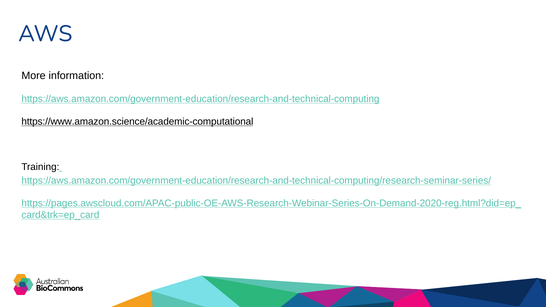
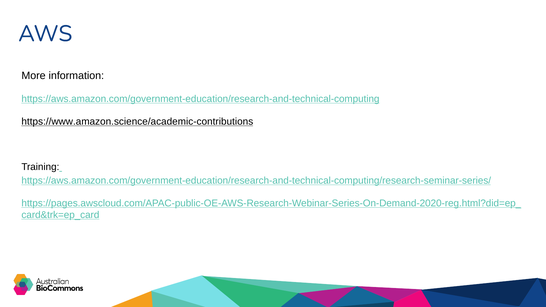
https://www.amazon.science/academic-computational: https://www.amazon.science/academic-computational -> https://www.amazon.science/academic-contributions (137, 122)
